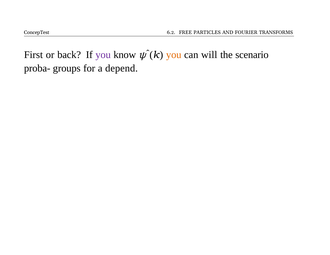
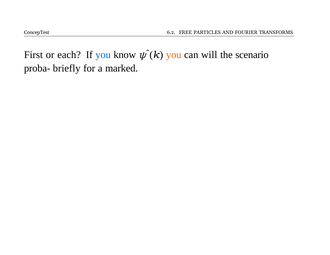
back: back -> each (69, 55)
you colour: purple -> blue (103, 55)
groups: groups -> briefly (67, 68)
depend: depend -> marked (122, 68)
